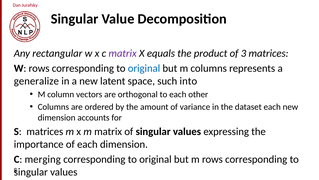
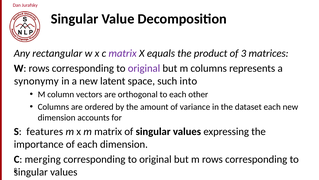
original colour: blue -> purple (144, 68)
generalize: generalize -> synonymy (36, 81)
S matrices: matrices -> features (45, 131)
